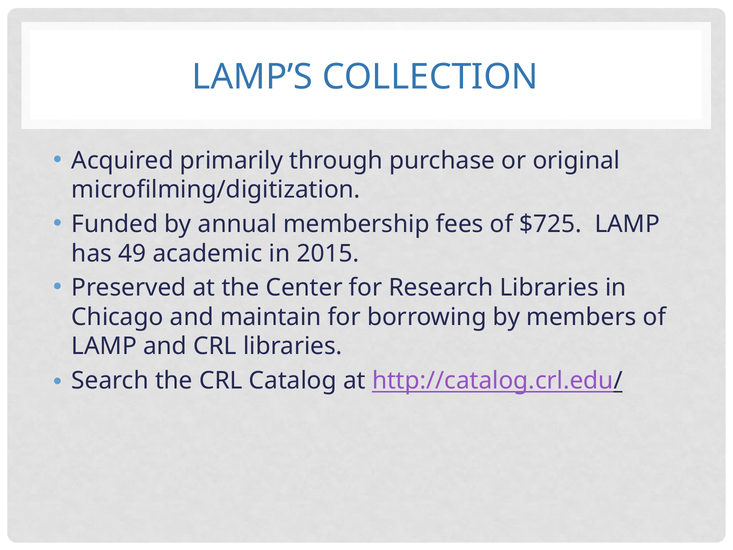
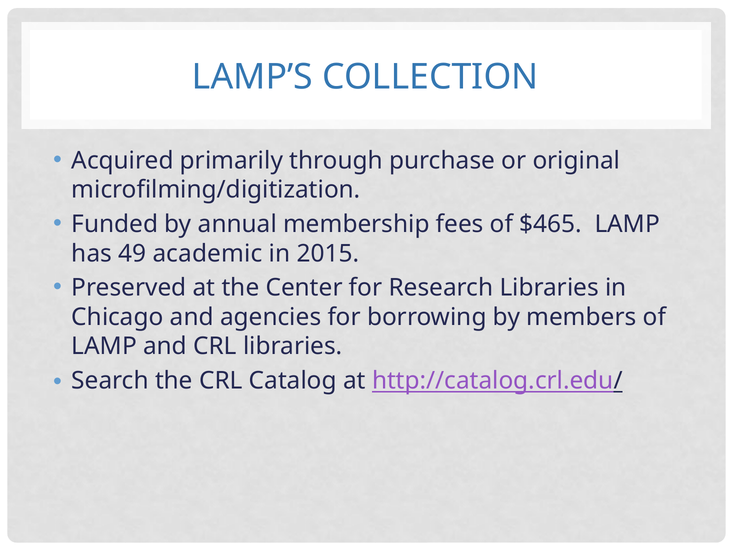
$725: $725 -> $465 (551, 224)
maintain: maintain -> agencies (271, 317)
